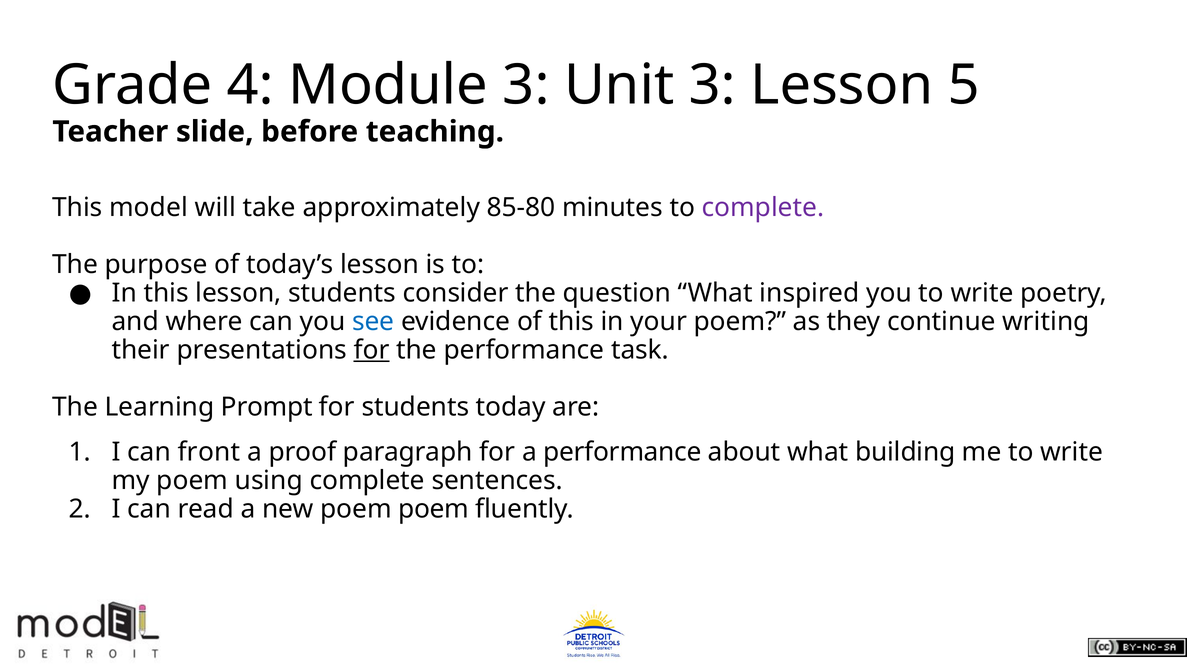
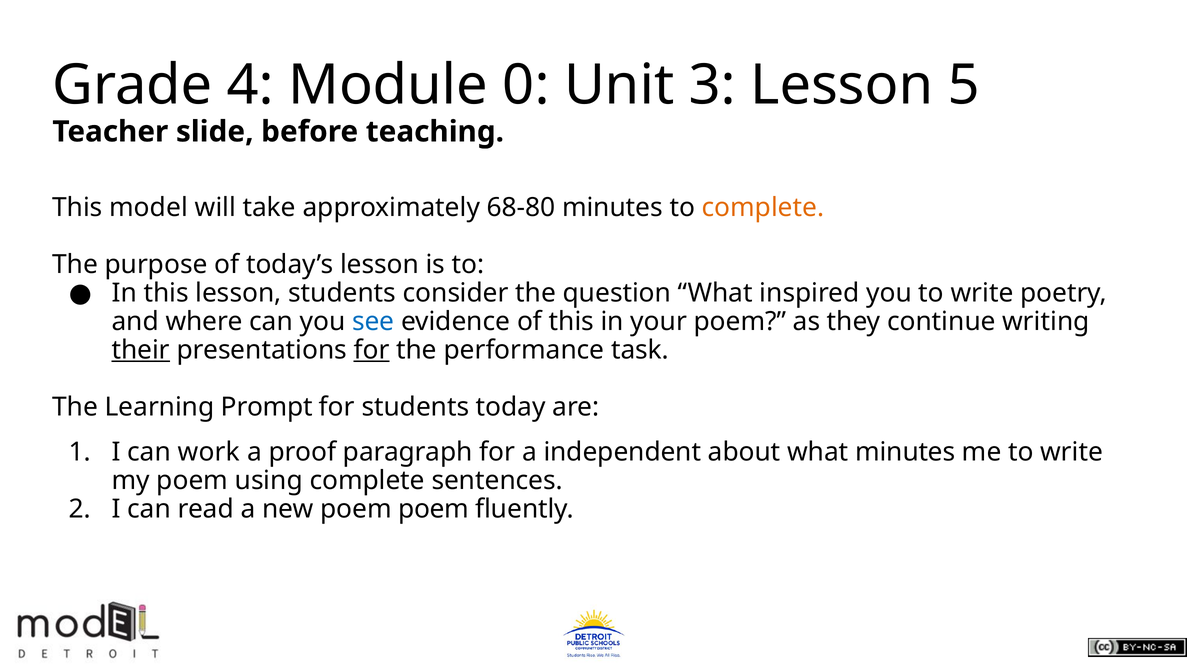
Module 3: 3 -> 0 (526, 85)
85-80: 85-80 -> 68-80 (521, 208)
complete colour: purple -> orange (763, 208)
their underline: none -> present (141, 350)
front: front -> work (209, 452)
a performance: performance -> independent (622, 452)
what building: building -> minutes (905, 452)
